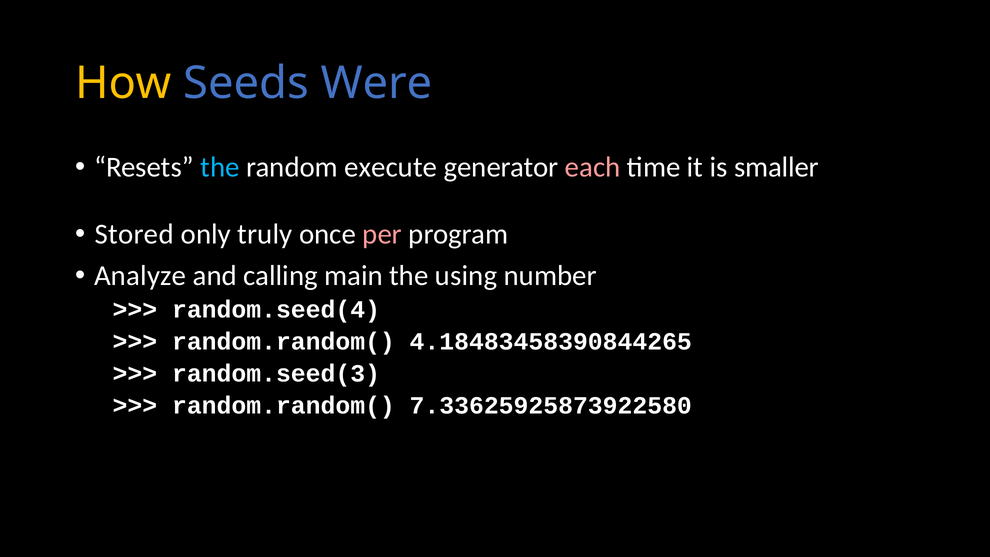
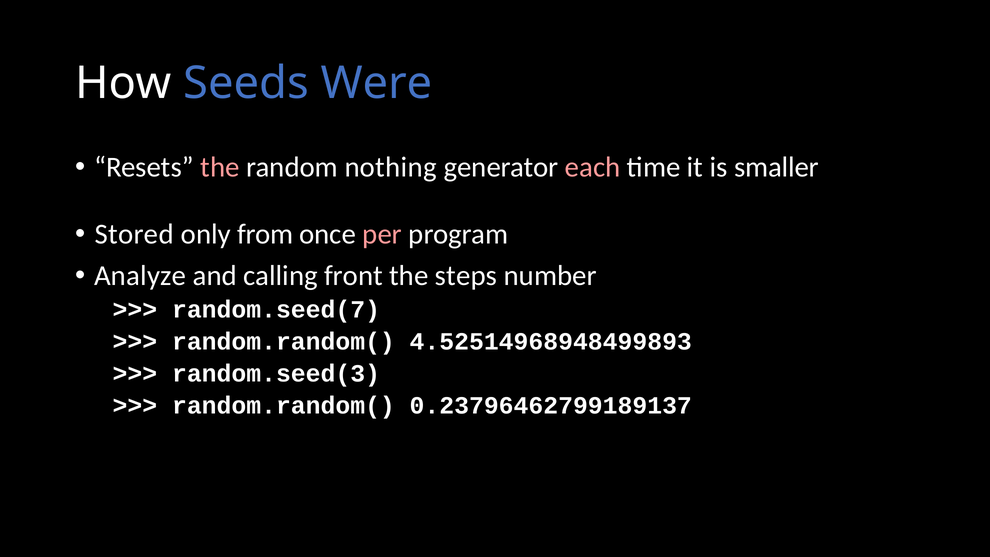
How colour: yellow -> white (124, 83)
the colour: light blue -> pink (220, 167)
execute: execute -> nothing (391, 167)
truly: truly -> from (265, 234)
main: main -> front (354, 276)
using: using -> steps (466, 276)
random.seed(4: random.seed(4 -> random.seed(7 (276, 310)
4.18483458390844265: 4.18483458390844265 -> 4.52514968948499893 (551, 342)
7.33625925873922580: 7.33625925873922580 -> 0.23796462799189137 (551, 405)
